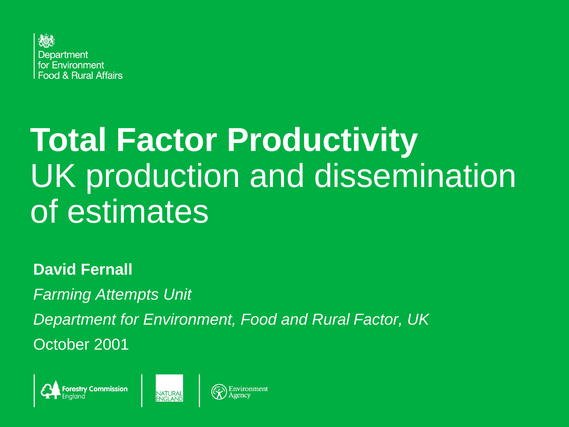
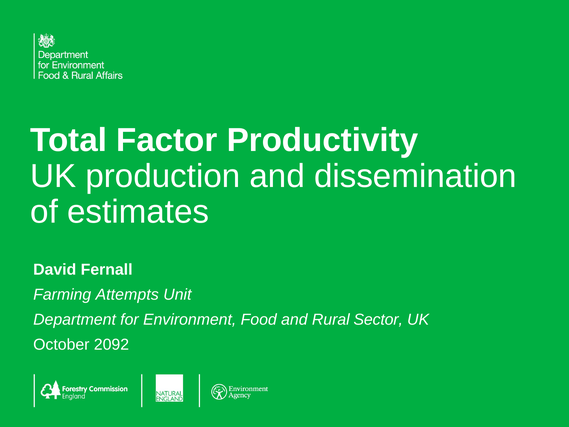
Rural Factor: Factor -> Sector (378, 319)
2001: 2001 -> 2092 (111, 344)
